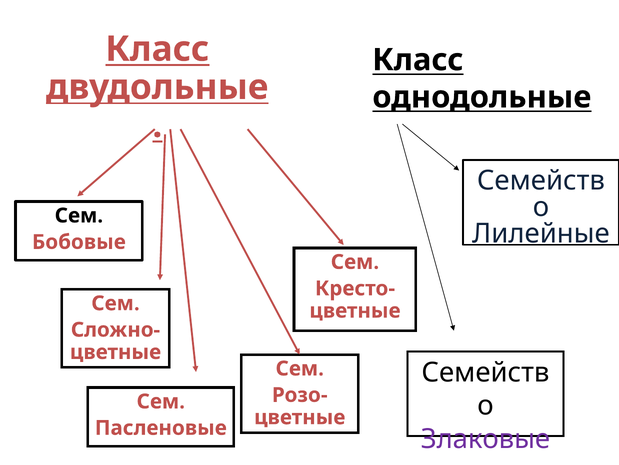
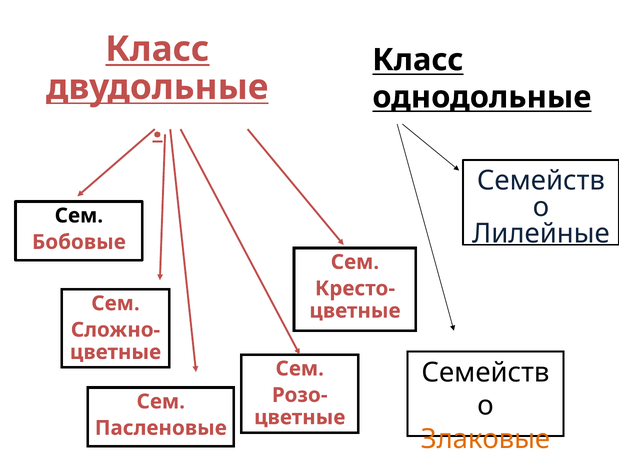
Злаковые colour: purple -> orange (485, 438)
